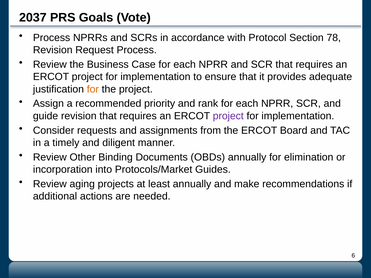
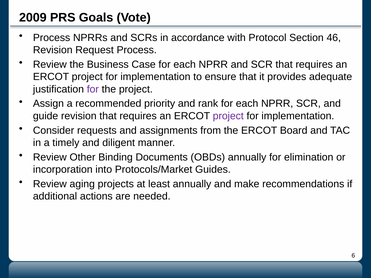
2037: 2037 -> 2009 (33, 18)
78: 78 -> 46 (334, 38)
for colour: orange -> purple (93, 89)
